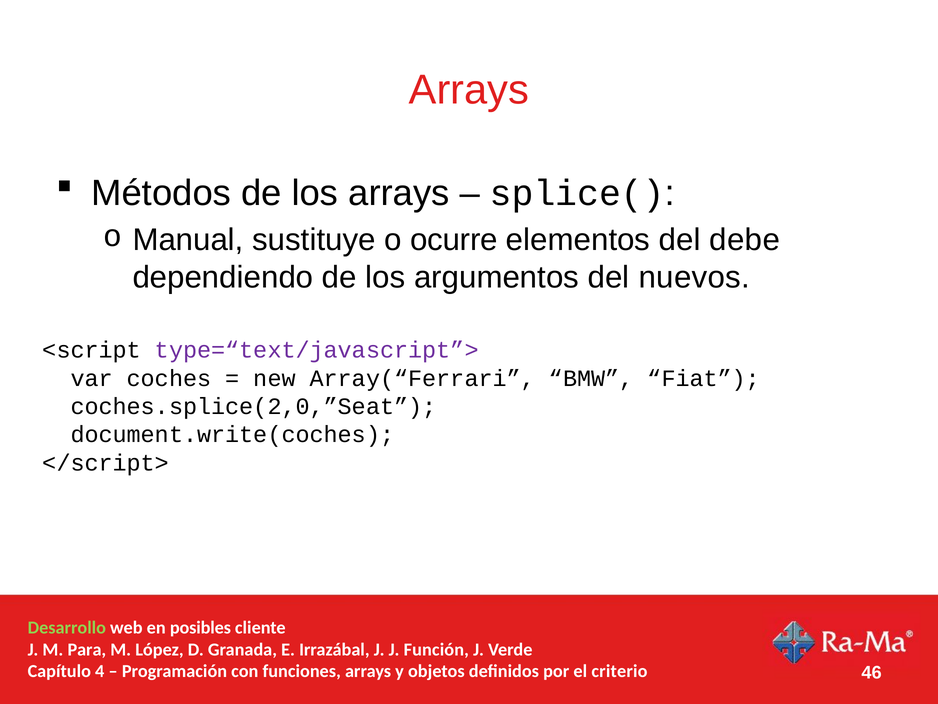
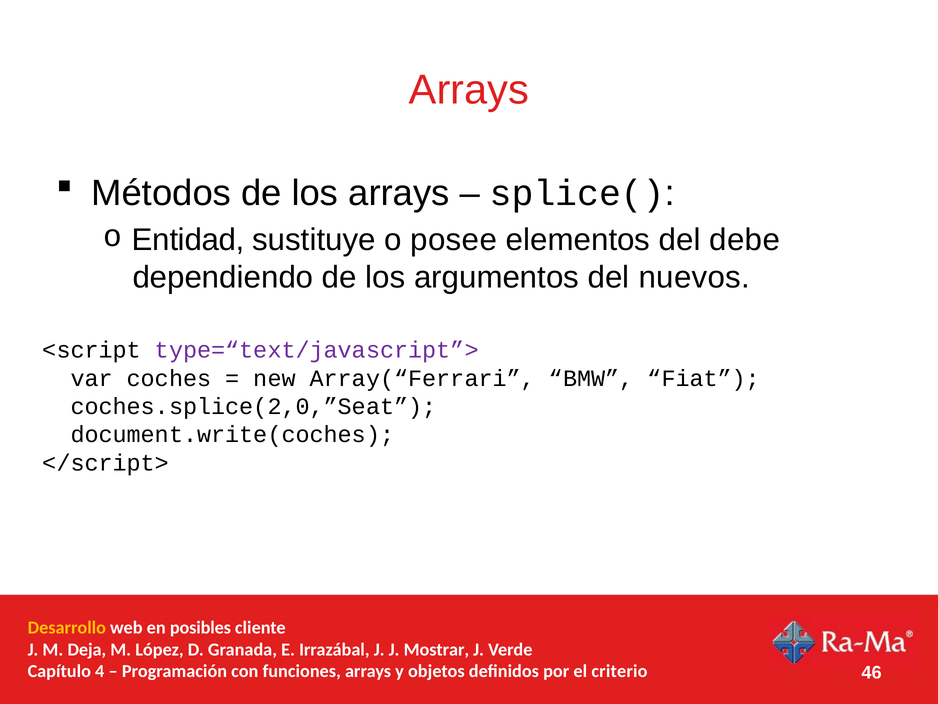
Manual: Manual -> Entidad (188, 240)
ocurre: ocurre -> posee (454, 240)
Desarrollo colour: light green -> yellow (67, 627)
Para: Para -> Deja (87, 649)
Función: Función -> Mostrar (436, 649)
